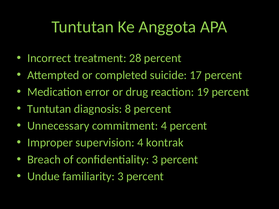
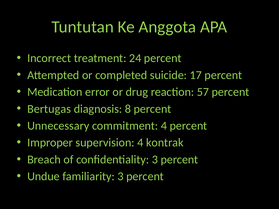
28: 28 -> 24 (135, 58)
19: 19 -> 57 (203, 92)
Tuntutan: Tuntutan -> Bertugas (49, 109)
